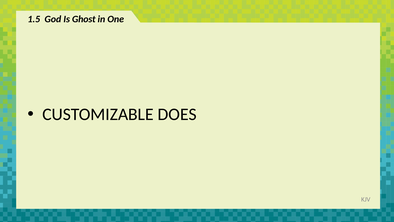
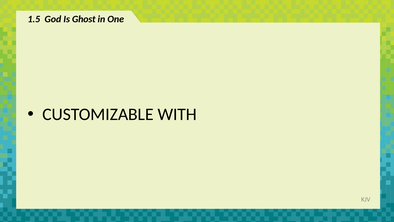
DOES: DOES -> WITH (177, 115)
